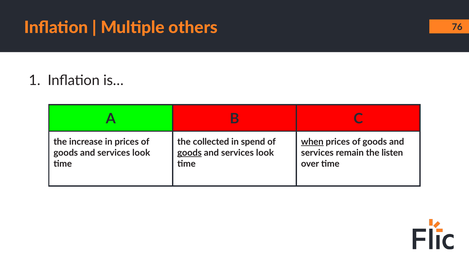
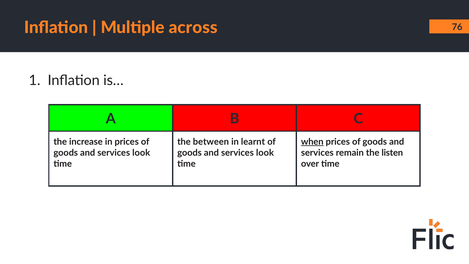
others: others -> across (193, 27)
collected: collected -> between (211, 142)
spend: spend -> learnt (253, 142)
goods underline: present -> none (189, 153)
